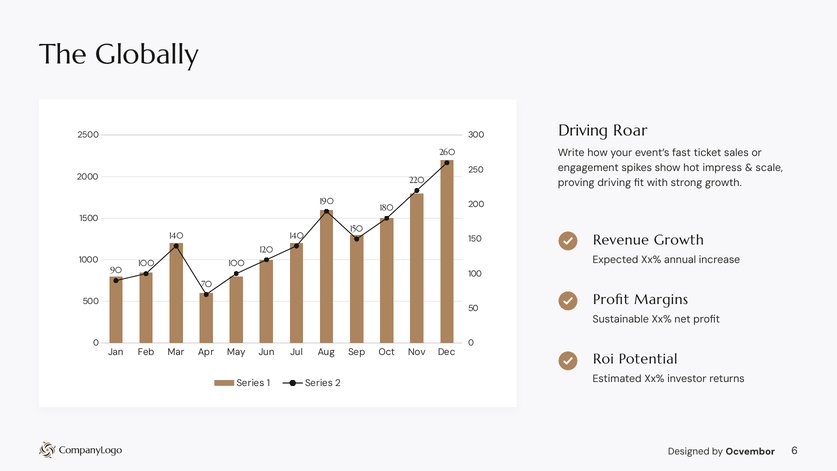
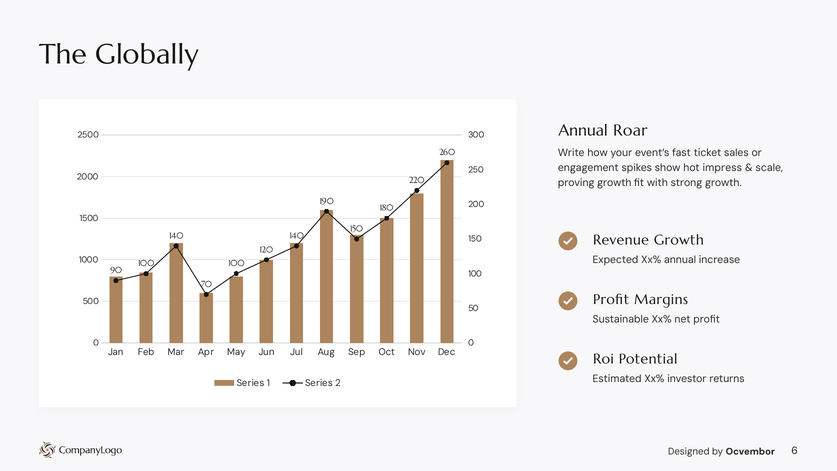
Driving: Driving -> Annual (583, 130)
proving driving: driving -> growth (614, 183)
